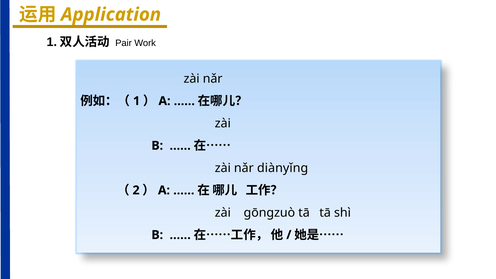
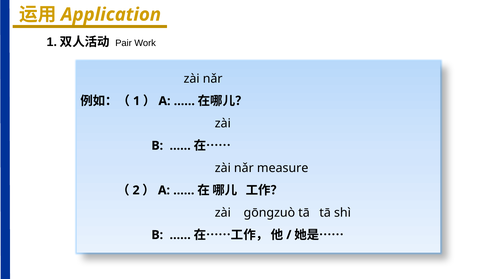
diànyǐnɡ: diànyǐnɡ -> measure (283, 168)
